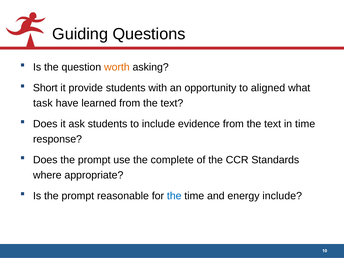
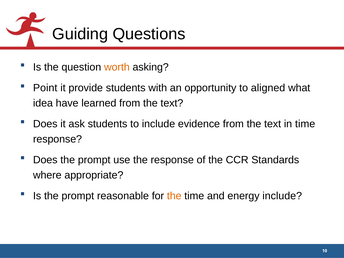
Short: Short -> Point (45, 88)
task: task -> idea (43, 103)
the complete: complete -> response (172, 160)
the colour: blue -> orange (174, 196)
